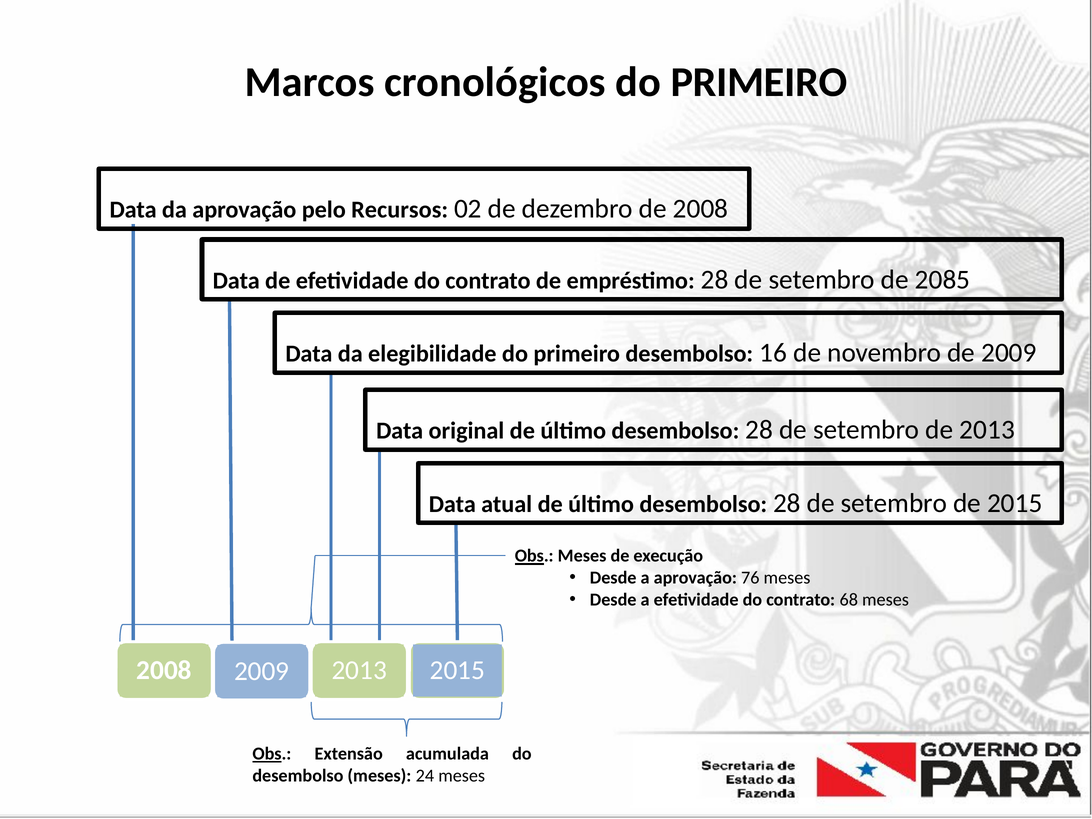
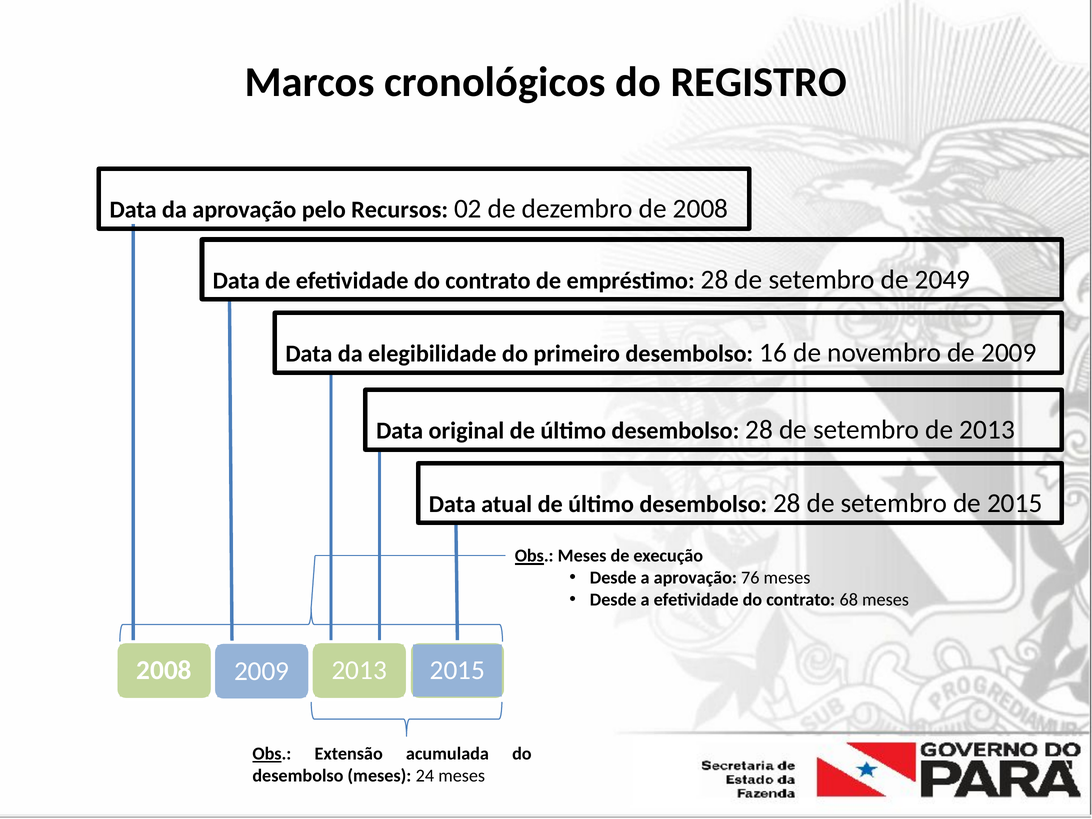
cronológicos do PRIMEIRO: PRIMEIRO -> REGISTRO (759, 82)
2085: 2085 -> 2049 (943, 280)
